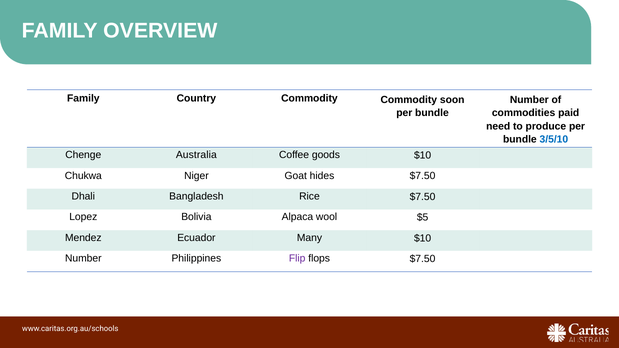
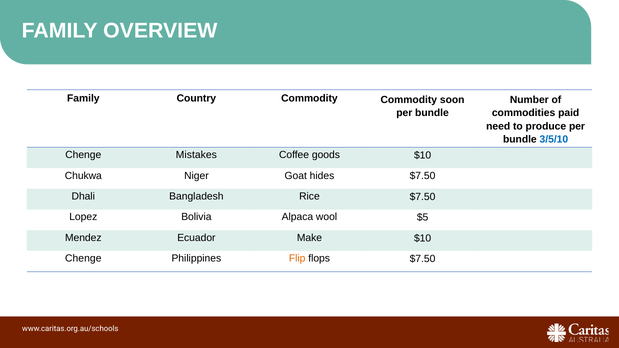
Australia: Australia -> Mistakes (196, 155)
Many: Many -> Make (309, 238)
Number: Number -> Chenge (83, 259)
Flip colour: purple -> orange (297, 259)
